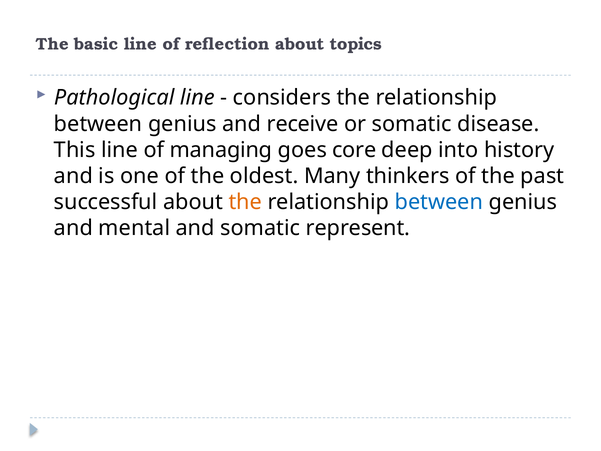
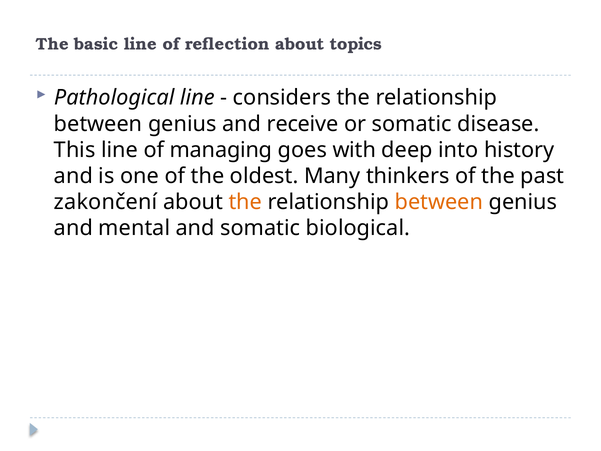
core: core -> with (354, 150)
successful: successful -> zakončení (106, 202)
between colour: blue -> orange (439, 202)
represent: represent -> biological (358, 228)
